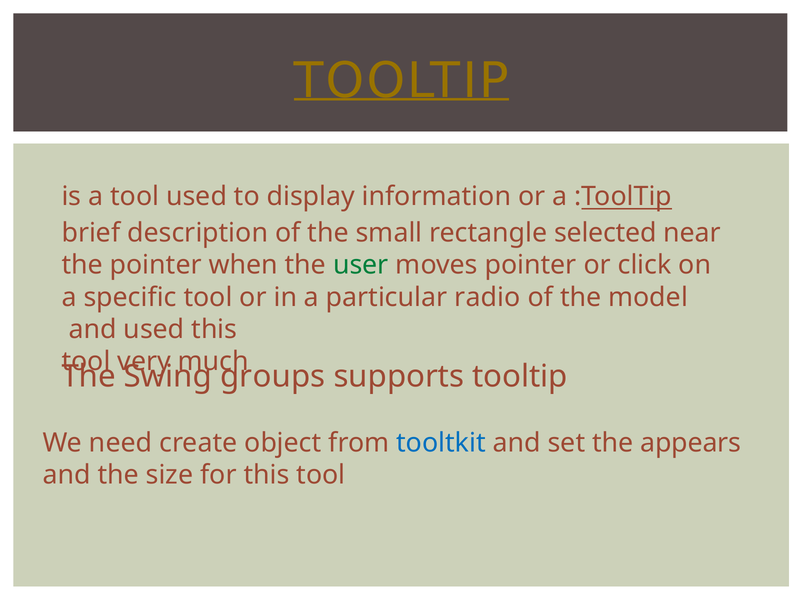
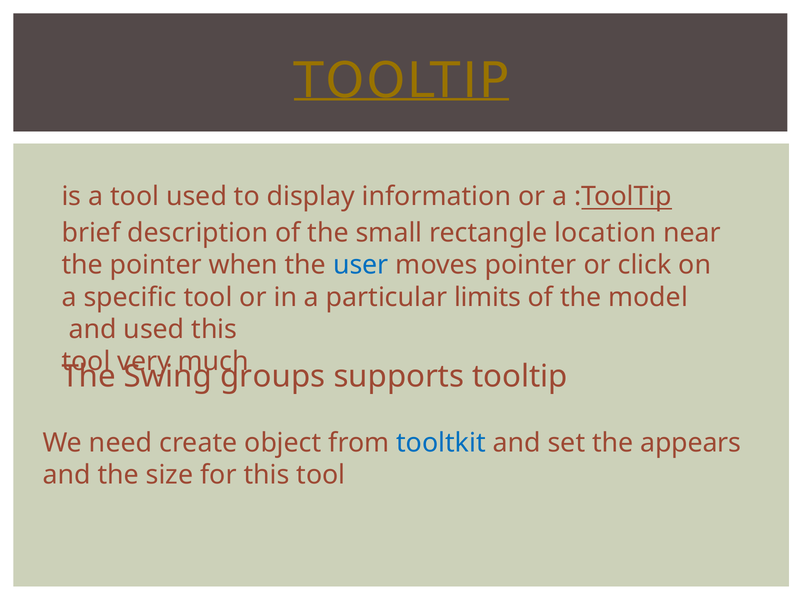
selected: selected -> location (605, 233)
user colour: green -> blue (361, 265)
radio: radio -> limits (488, 297)
